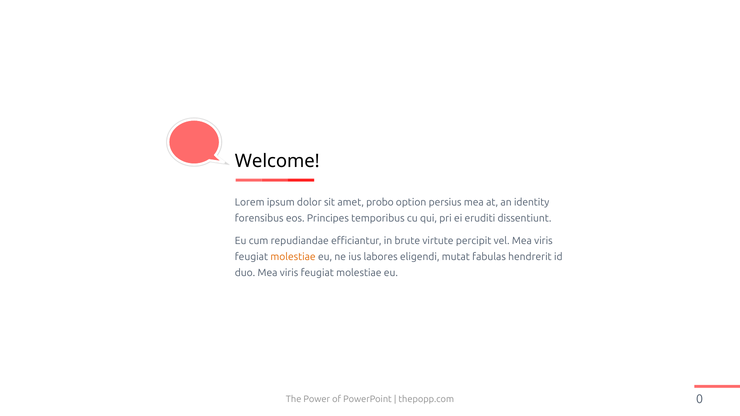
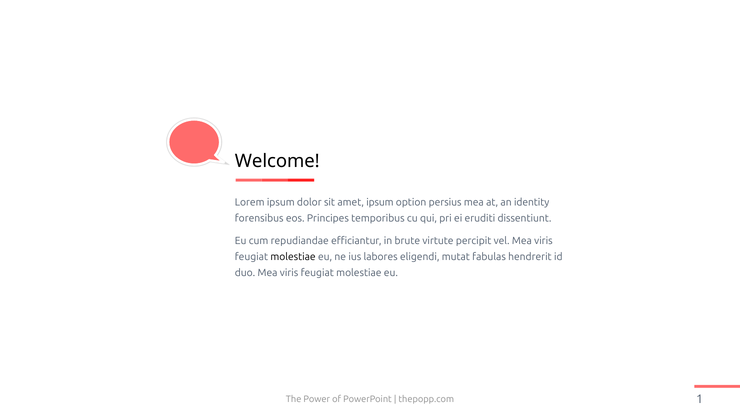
amet probo: probo -> ipsum (380, 203)
molestiae colour: orange -> black (293, 257)
0: 0 -> 1 (700, 399)
